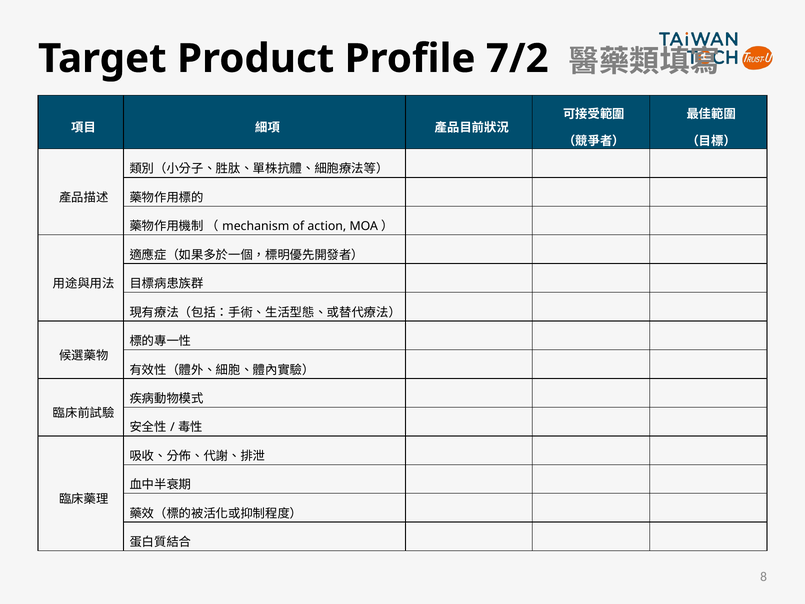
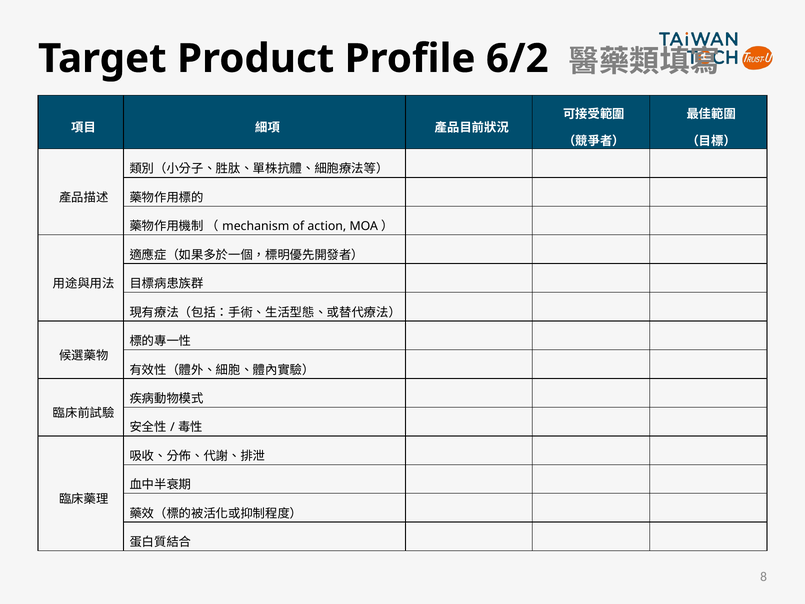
7/2: 7/2 -> 6/2 (517, 59)
